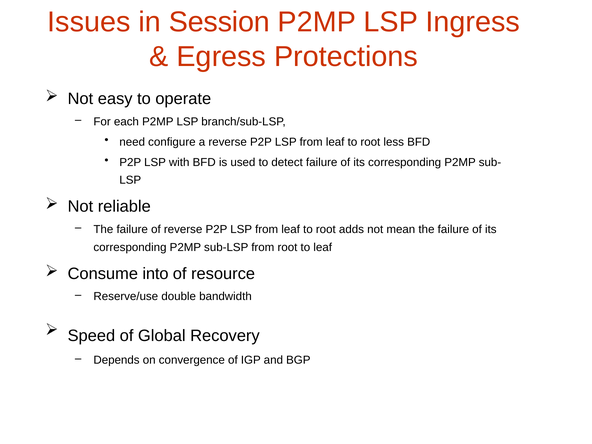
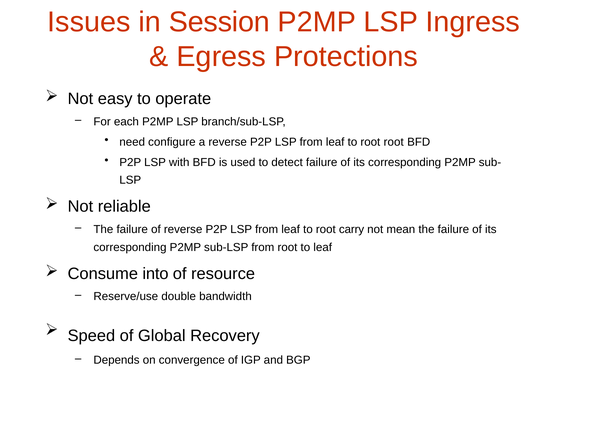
root less: less -> root (394, 142)
adds: adds -> carry (352, 229)
